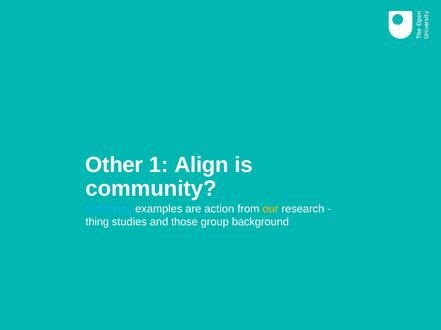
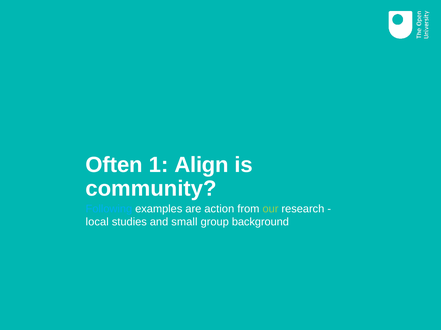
Other: Other -> Often (114, 165)
our colour: yellow -> light green (270, 209)
thing: thing -> local (97, 223)
those: those -> small (184, 223)
